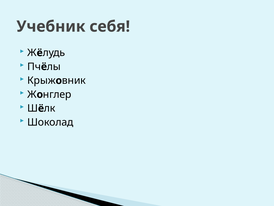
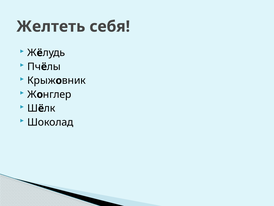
Учебник: Учебник -> Желтеть (51, 26)
